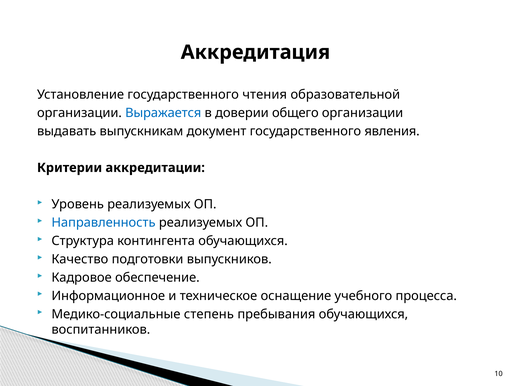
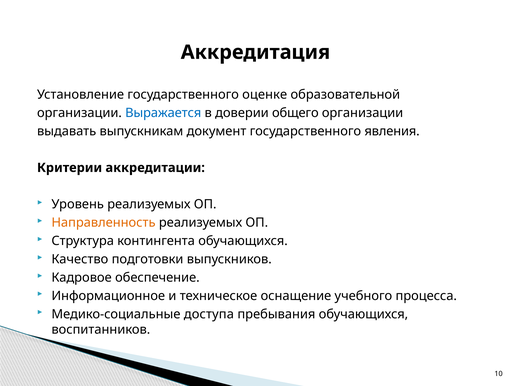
чтения: чтения -> оценке (265, 95)
Направленность colour: blue -> orange (103, 223)
степень: степень -> доступа (209, 314)
